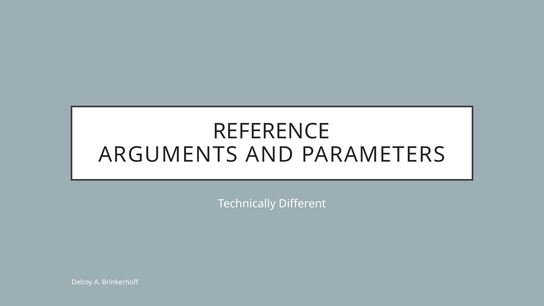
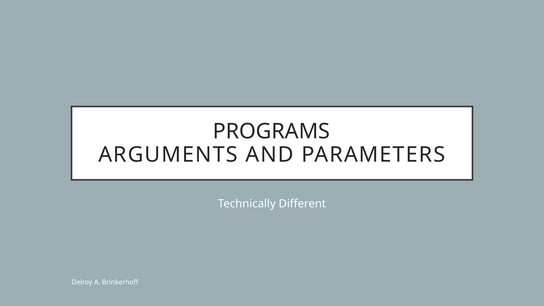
REFERENCE: REFERENCE -> PROGRAMS (271, 131)
